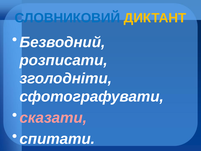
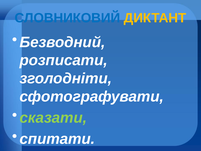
сказати colour: pink -> light green (53, 118)
